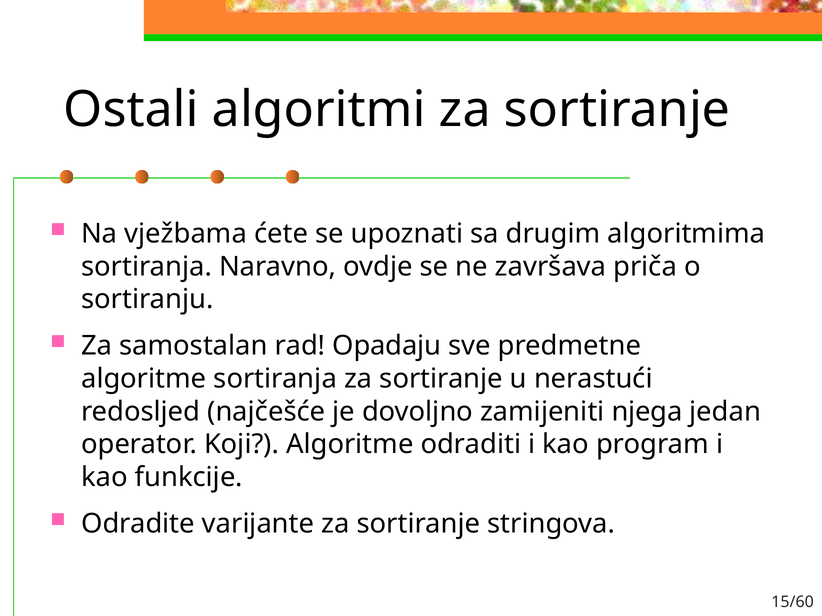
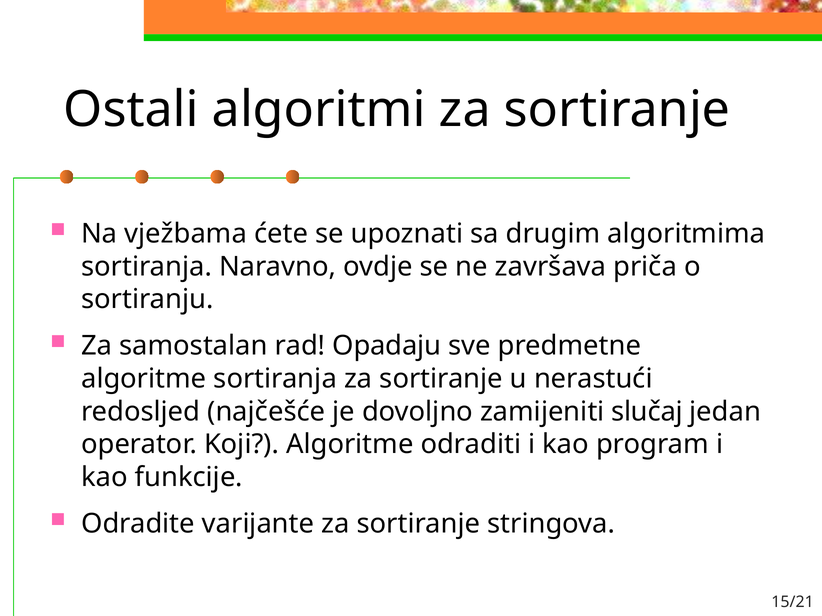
njega: njega -> slučaj (647, 412)
15/60: 15/60 -> 15/21 (793, 603)
